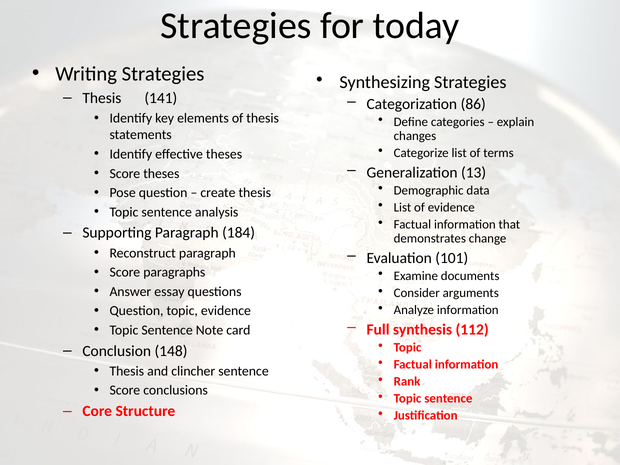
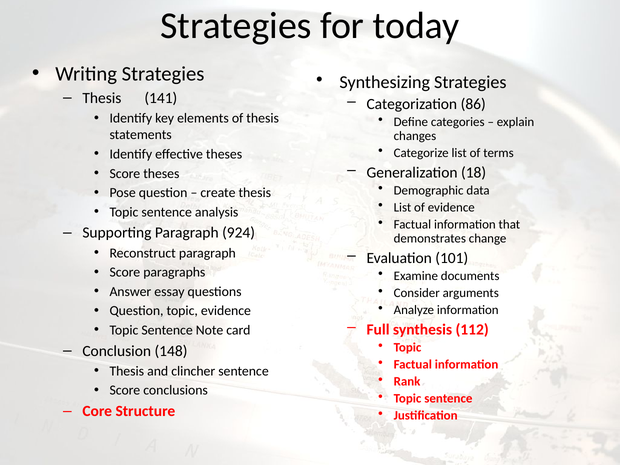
13: 13 -> 18 (474, 172)
184: 184 -> 924 (239, 233)
